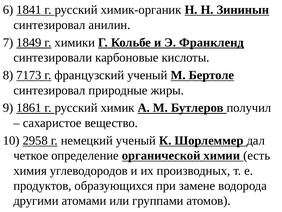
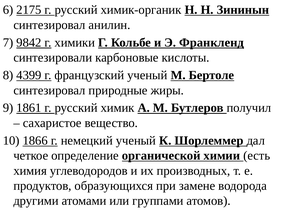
1841: 1841 -> 2175 (29, 10)
1849: 1849 -> 9842 (29, 42)
7173: 7173 -> 4399 (29, 75)
2958: 2958 -> 1866 (35, 140)
